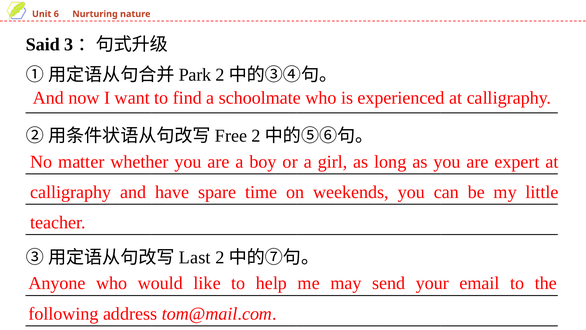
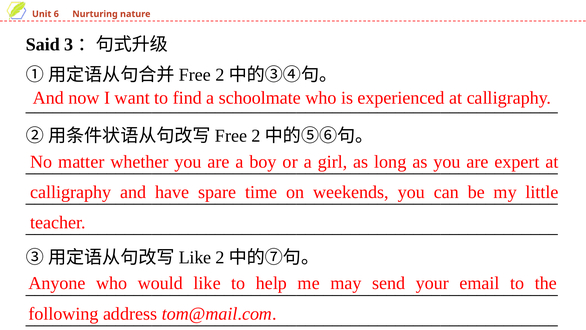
Park: Park -> Free (195, 75)
Last: Last -> Like (195, 257)
